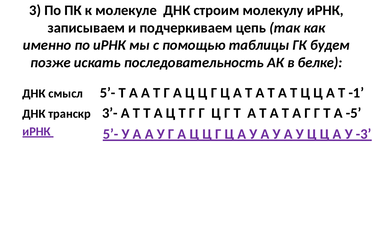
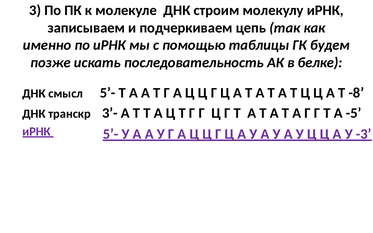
-1: -1 -> -8 (356, 93)
